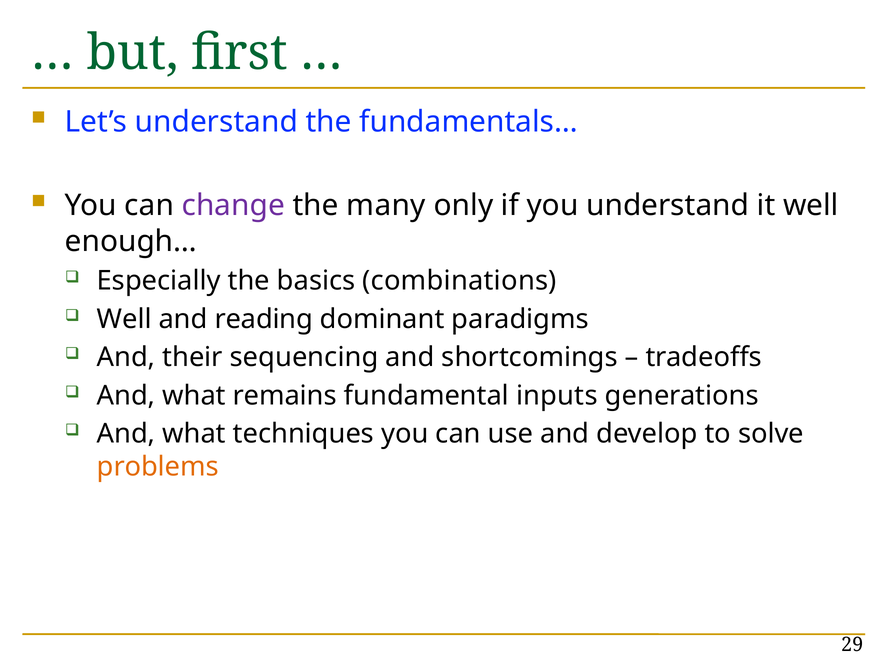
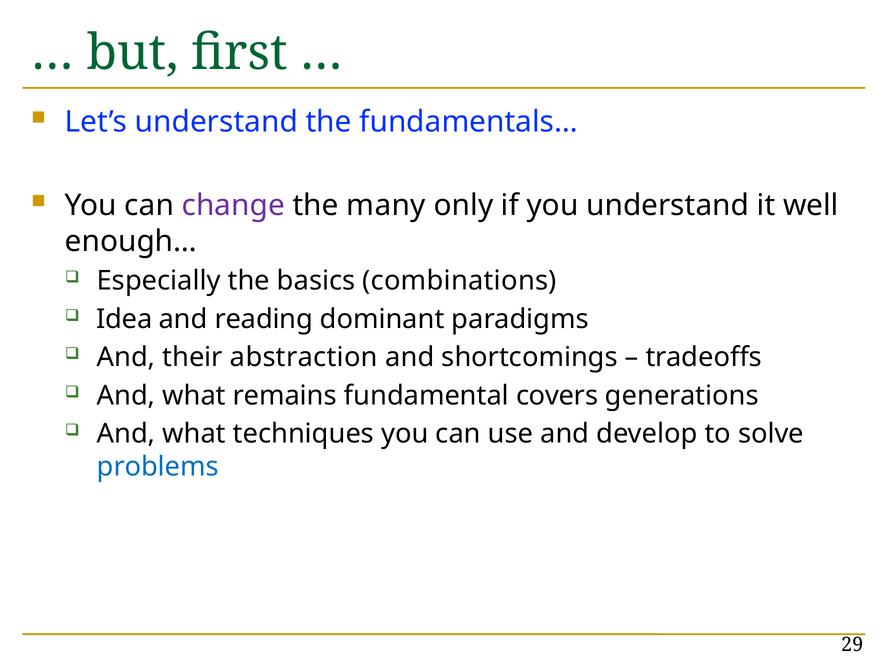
Well: Well -> Idea (124, 319)
sequencing: sequencing -> abstraction (304, 357)
inputs: inputs -> covers (557, 396)
problems colour: orange -> blue (158, 467)
